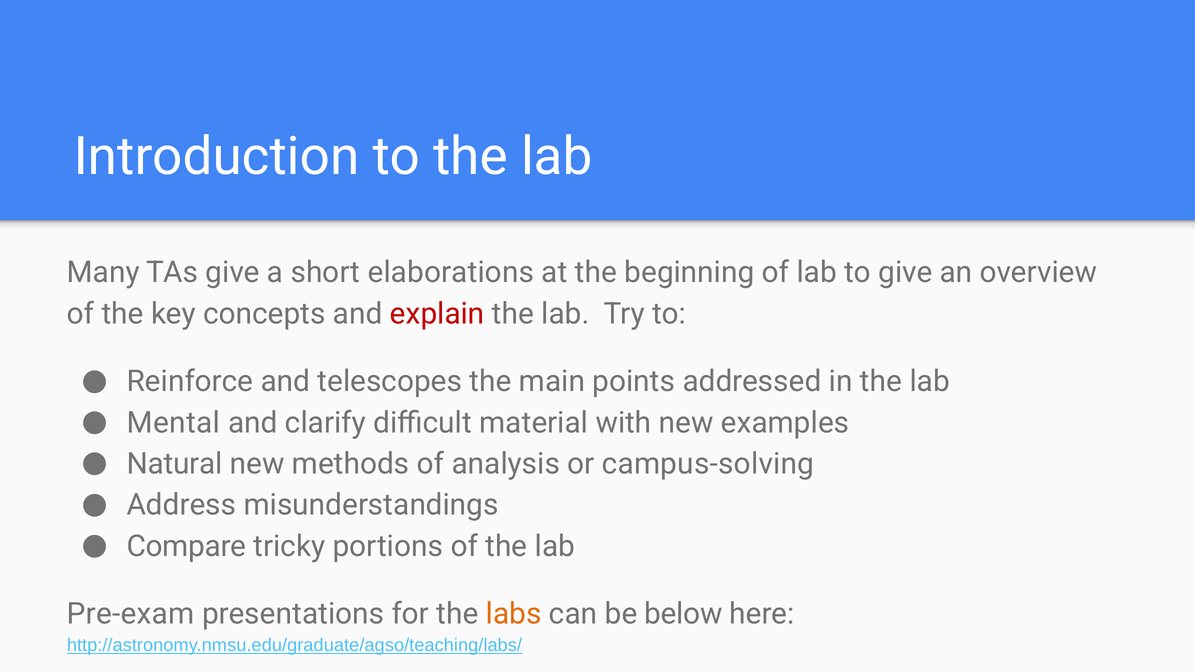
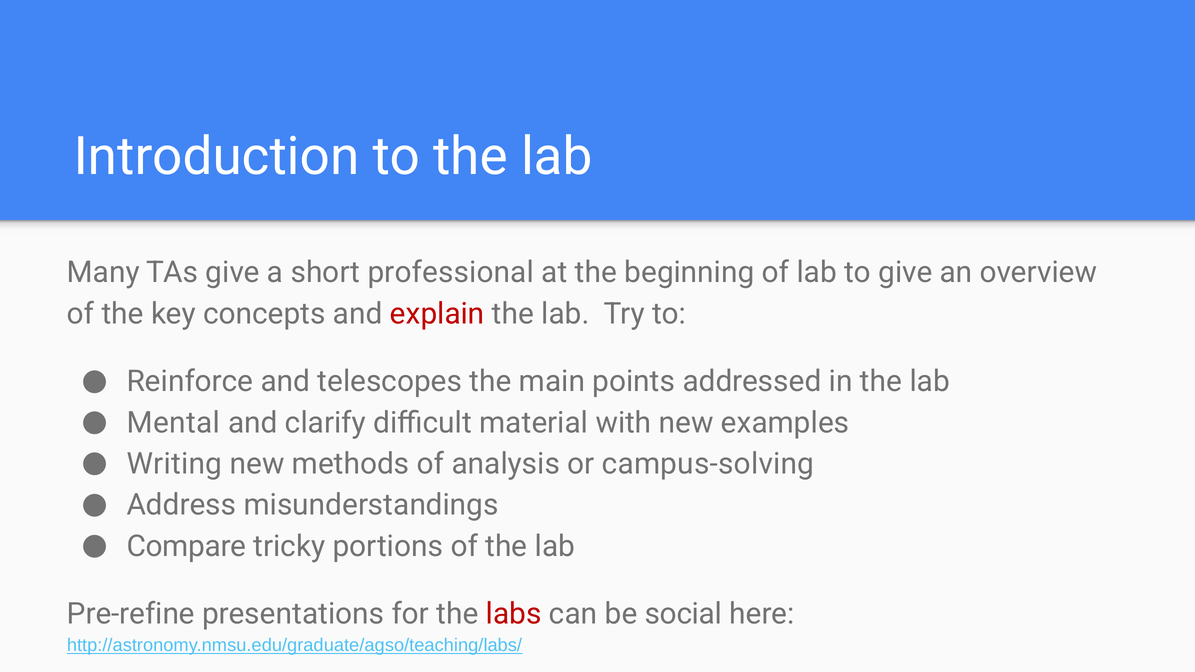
elaborations: elaborations -> professional (451, 273)
Natural: Natural -> Writing (174, 464)
Pre-exam: Pre-exam -> Pre-refine (131, 614)
labs colour: orange -> red (514, 614)
below: below -> social (683, 614)
